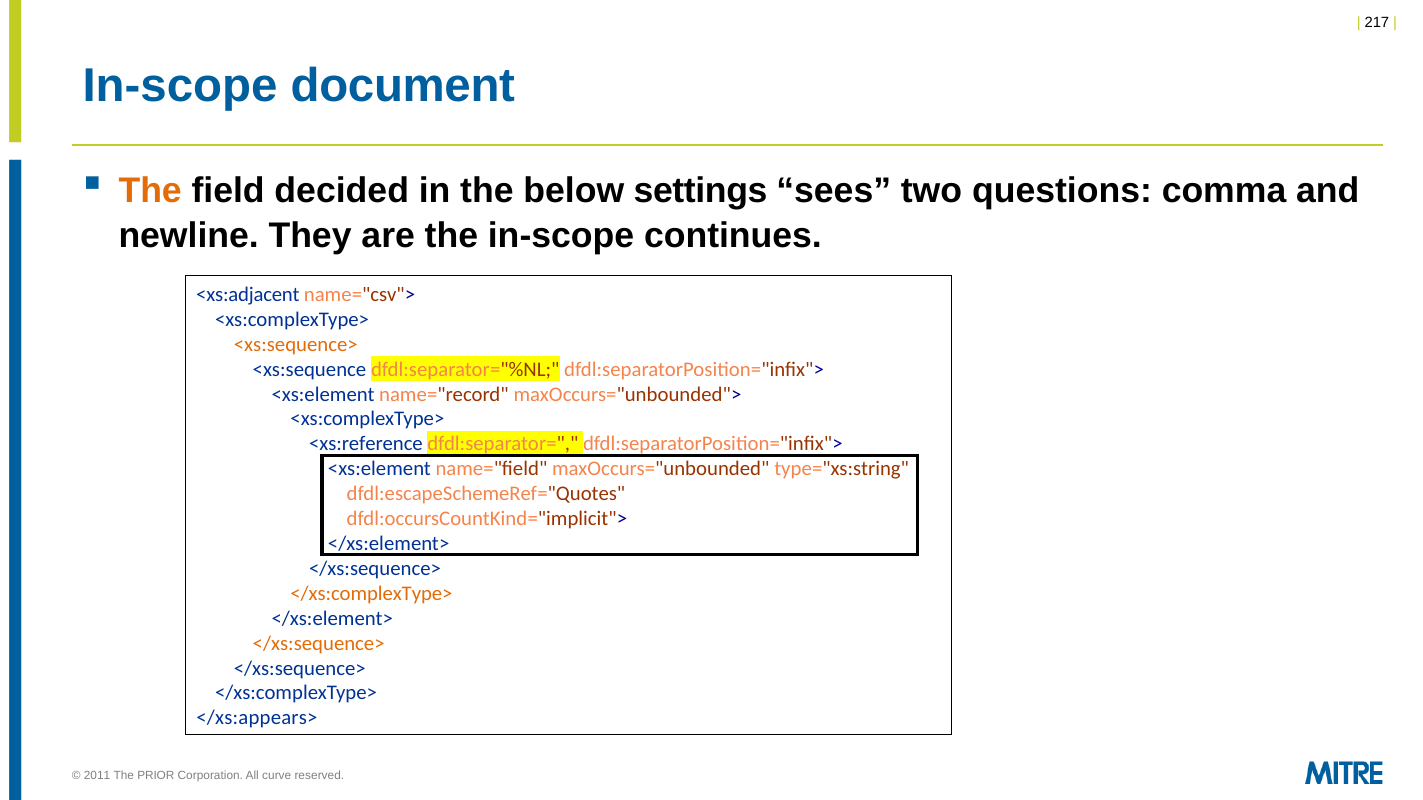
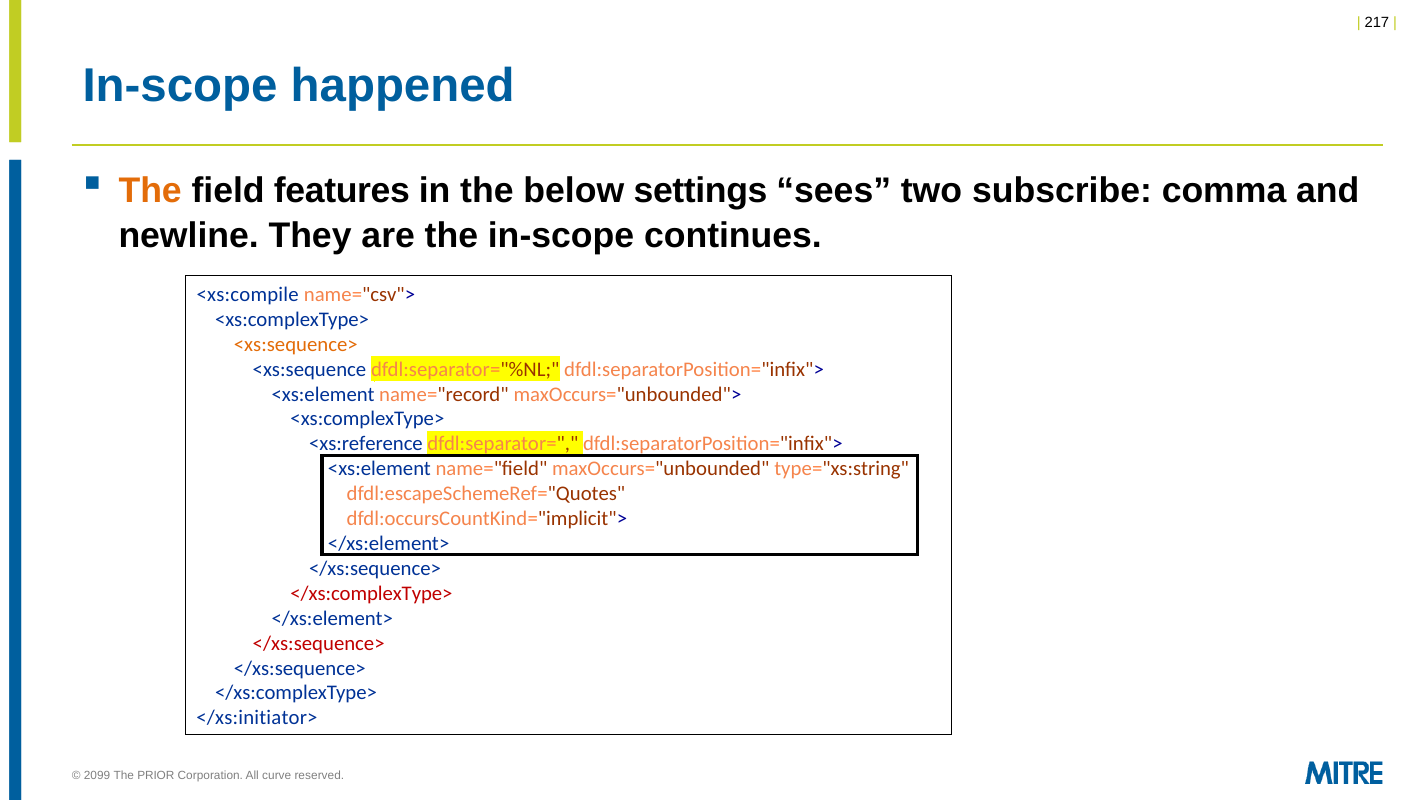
document: document -> happened (403, 86)
decided: decided -> features (342, 191)
questions: questions -> subscribe (1062, 191)
<xs:adjacent: <xs:adjacent -> <xs:compile (248, 295)
</xs:complexType> colour: orange -> red (371, 594)
</xs:sequence> colour: orange -> red (319, 644)
</xs:appears>: </xs:appears> -> </xs:initiator> (257, 718)
2011: 2011 -> 2099 (97, 776)
